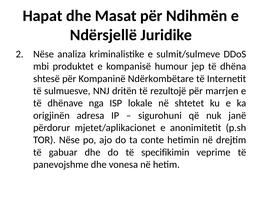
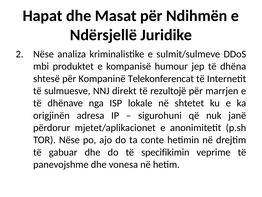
Ndërkombëtare: Ndërkombëtare -> Telekonferencat (161, 78)
dritën: dritën -> direkt (124, 91)
